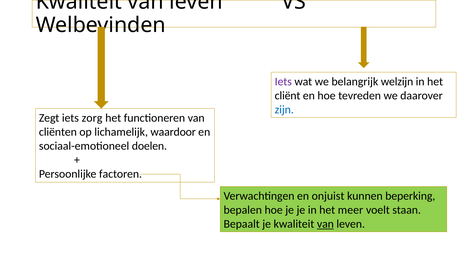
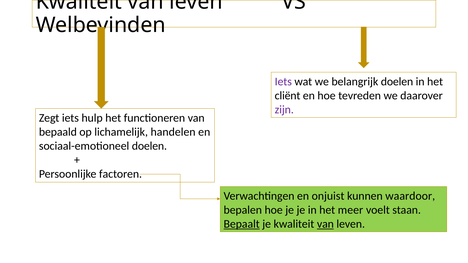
belangrijk welzijn: welzijn -> doelen (397, 82)
zijn colour: blue -> purple (284, 110)
zorg: zorg -> hulp (92, 118)
cliënten: cliënten -> bepaald (58, 132)
waardoor: waardoor -> handelen (173, 132)
beperking: beperking -> waardoor (410, 196)
Bepaalt underline: none -> present (242, 224)
